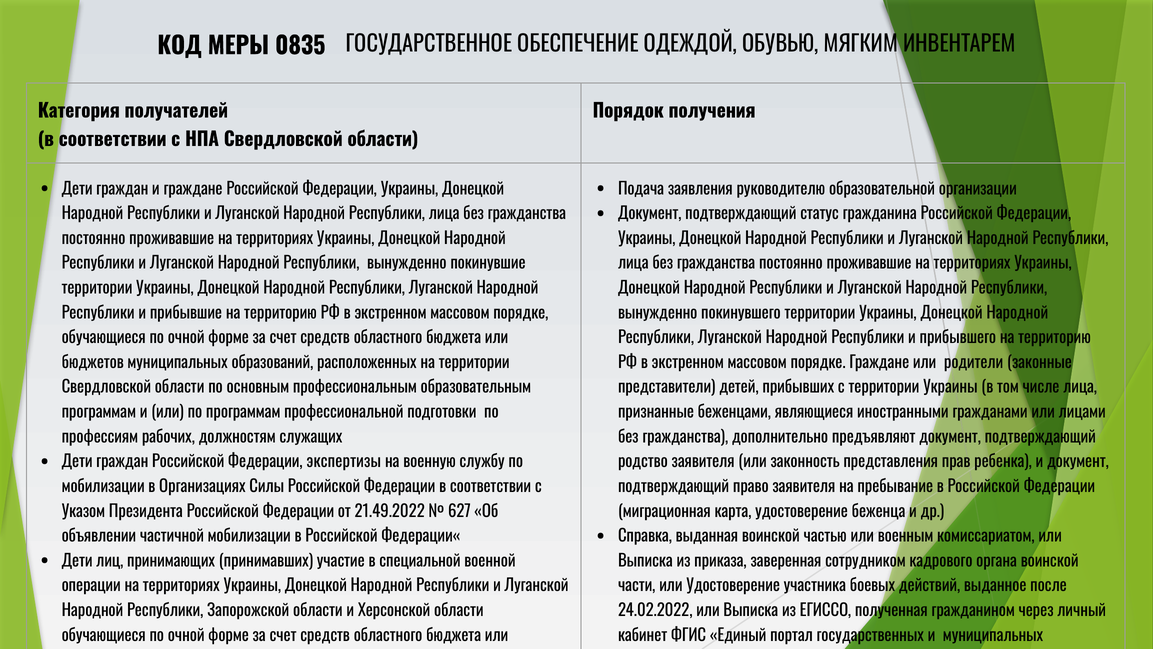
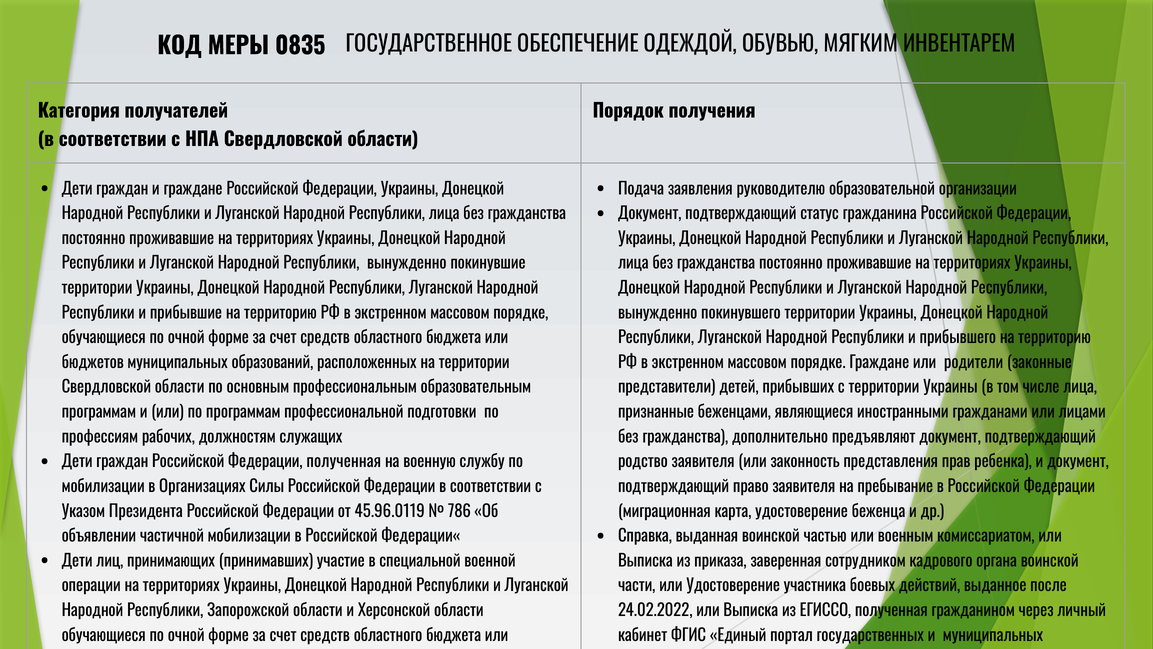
Федерации экспертизы: экспертизы -> полученная (344, 462)
21.49.2022: 21.49.2022 -> 45.96.0119 (390, 511)
627: 627 -> 786 (459, 511)
